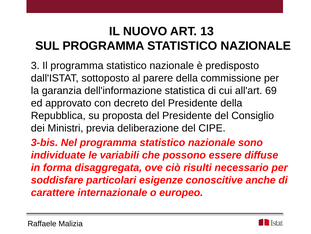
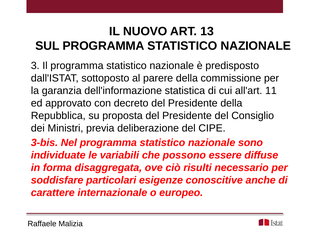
69: 69 -> 11 (271, 90)
